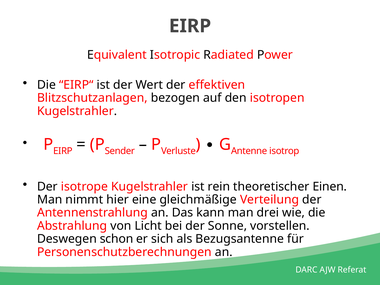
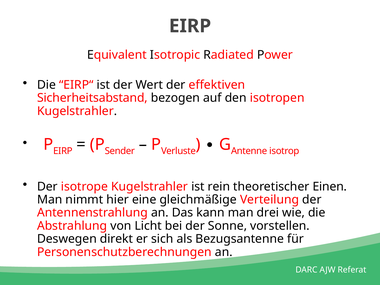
Blitzschutzanlagen: Blitzschutzanlagen -> Sicherheitsabstand (92, 98)
schon: schon -> direkt (116, 239)
